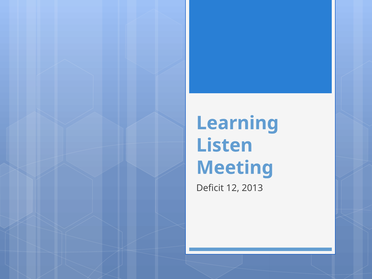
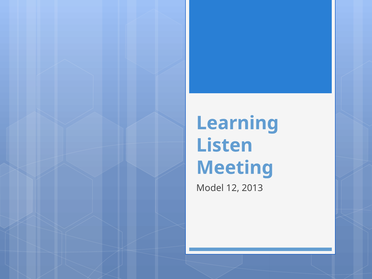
Deficit: Deficit -> Model (210, 188)
